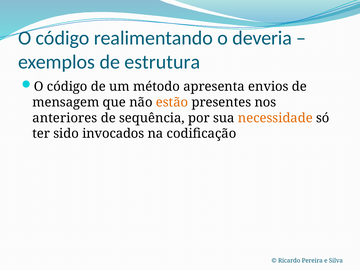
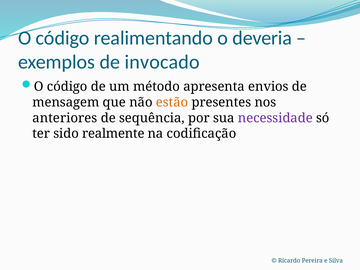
estrutura: estrutura -> invocado (162, 62)
necessidade colour: orange -> purple (275, 118)
invocados: invocados -> realmente (113, 134)
